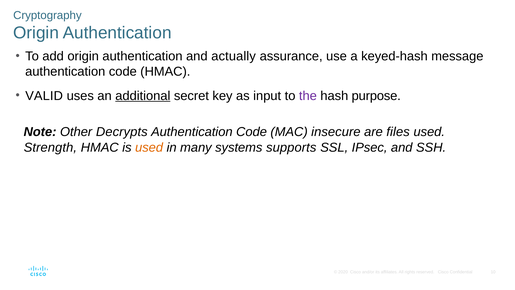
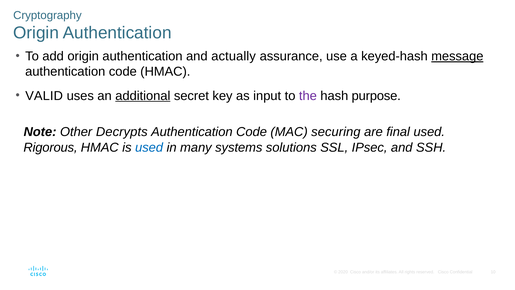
message underline: none -> present (457, 56)
insecure: insecure -> securing (336, 132)
files: files -> final (398, 132)
Strength: Strength -> Rigorous (50, 147)
used colour: orange -> blue (149, 147)
supports: supports -> solutions (291, 147)
